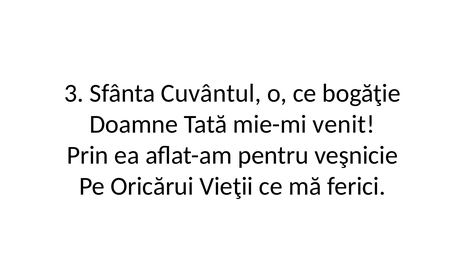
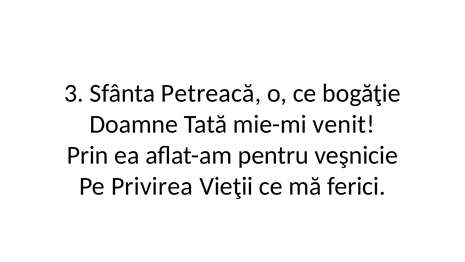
Cuvântul: Cuvântul -> Petreacă (211, 93)
Oricărui: Oricărui -> Privirea (152, 186)
